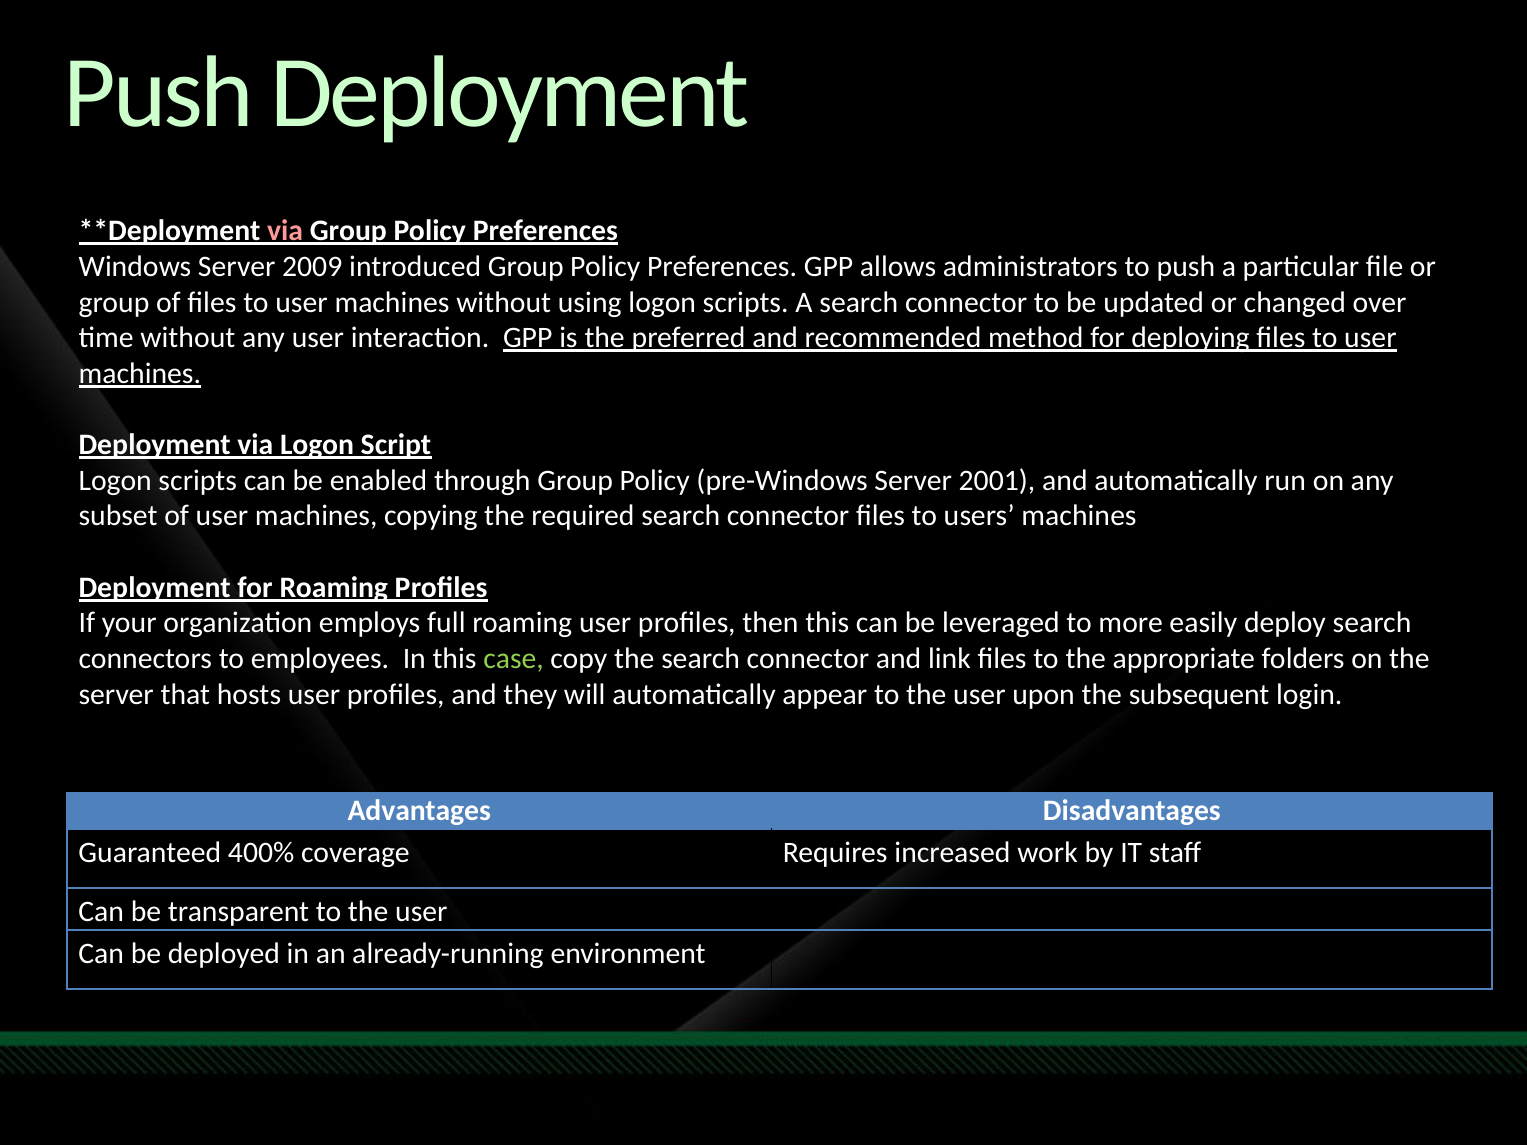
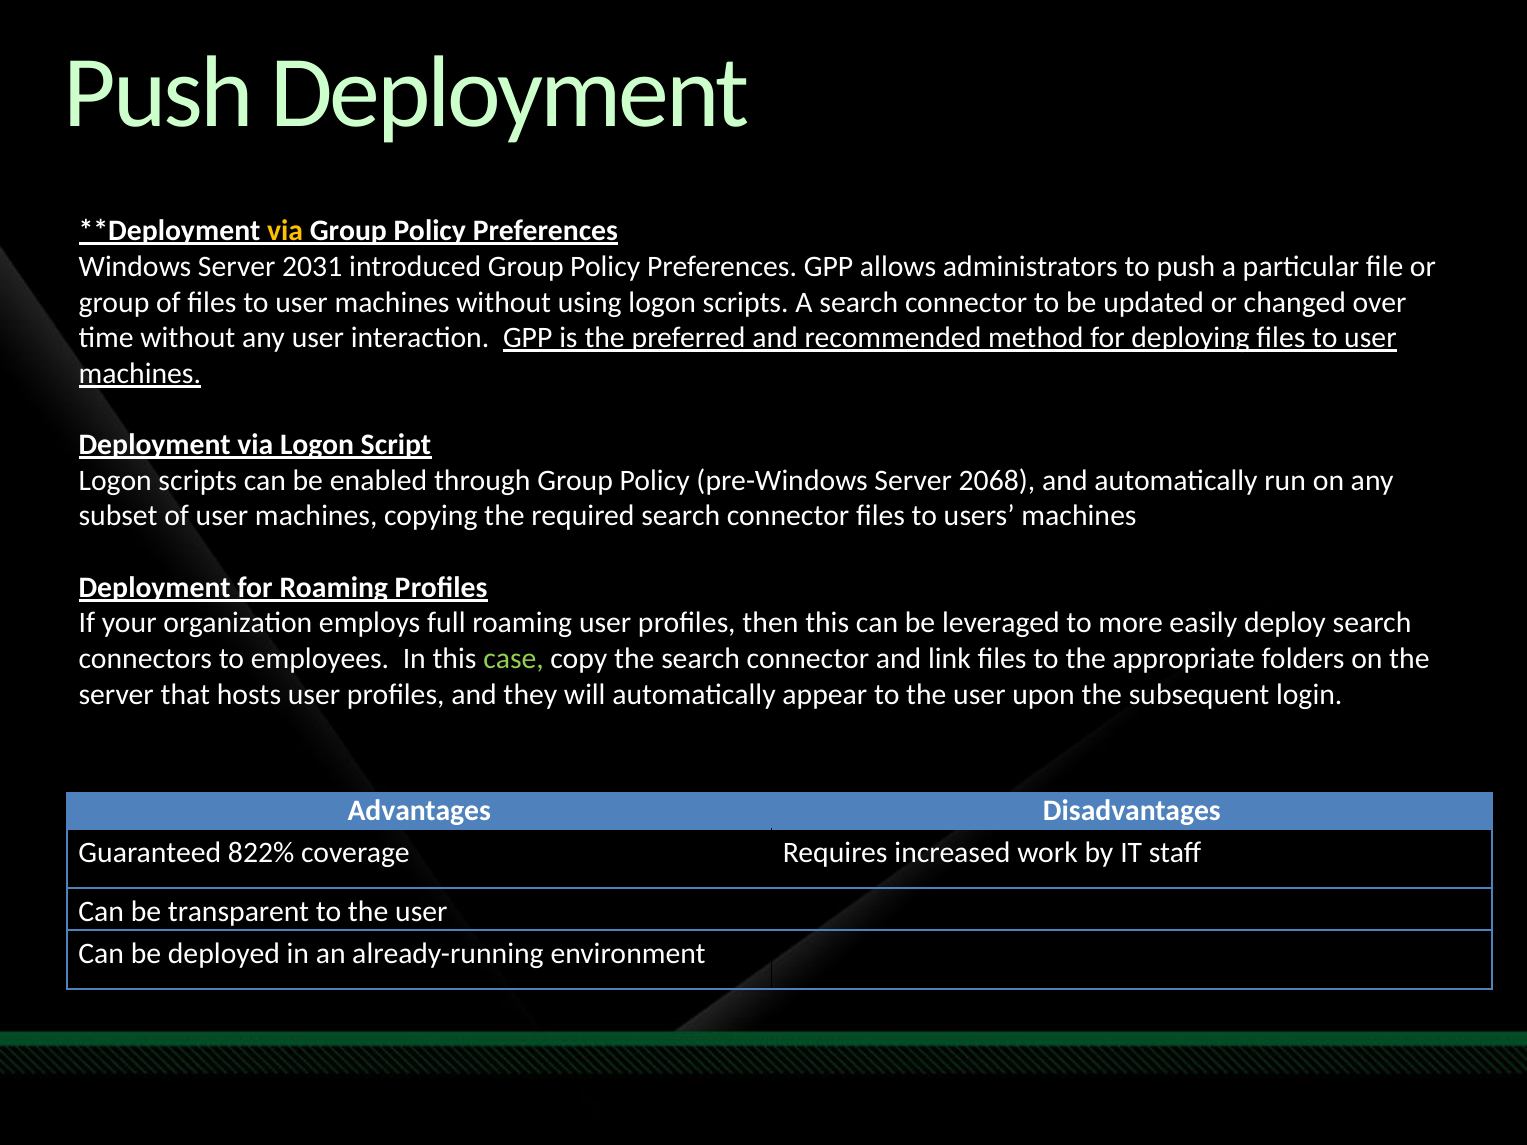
via colour: pink -> yellow (285, 231)
2009: 2009 -> 2031 (312, 267)
2001: 2001 -> 2068 (997, 481)
400%: 400% -> 822% (261, 853)
